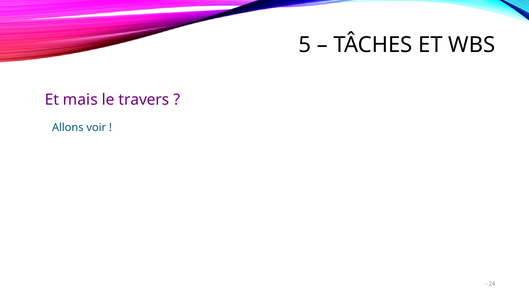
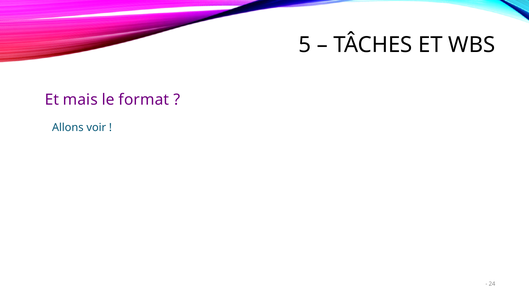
travers: travers -> format (144, 99)
